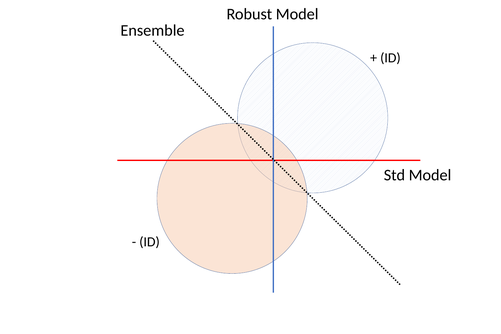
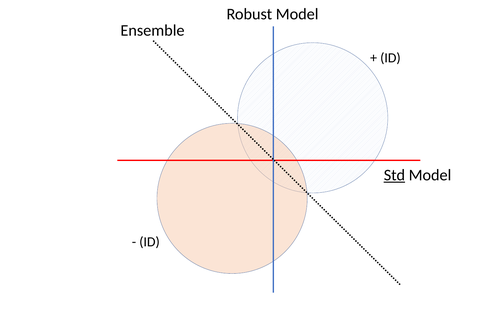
Std underline: none -> present (394, 175)
